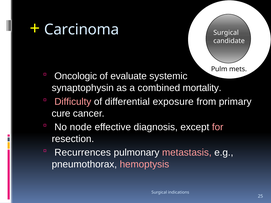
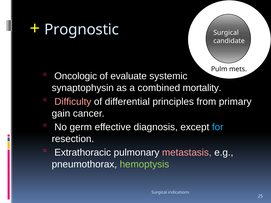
Carcinoma: Carcinoma -> Prognostic (82, 30)
exposure: exposure -> principles (173, 102)
cure: cure -> gain (61, 114)
node: node -> germ (81, 127)
for colour: pink -> light blue (218, 127)
Recurrences: Recurrences -> Extrathoracic (83, 153)
hemoptysis colour: pink -> light green (144, 165)
